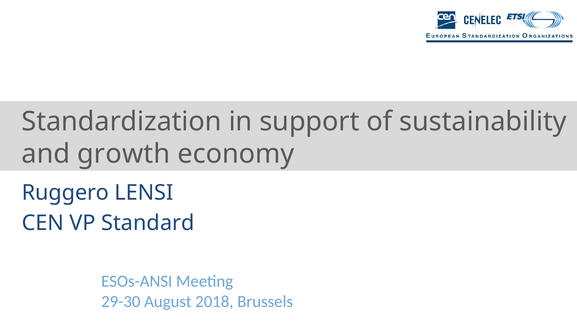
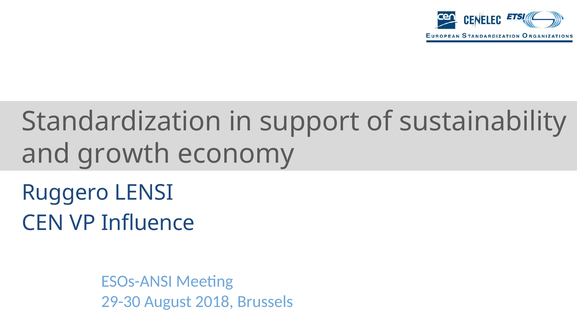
Standard: Standard -> Influence (148, 223)
